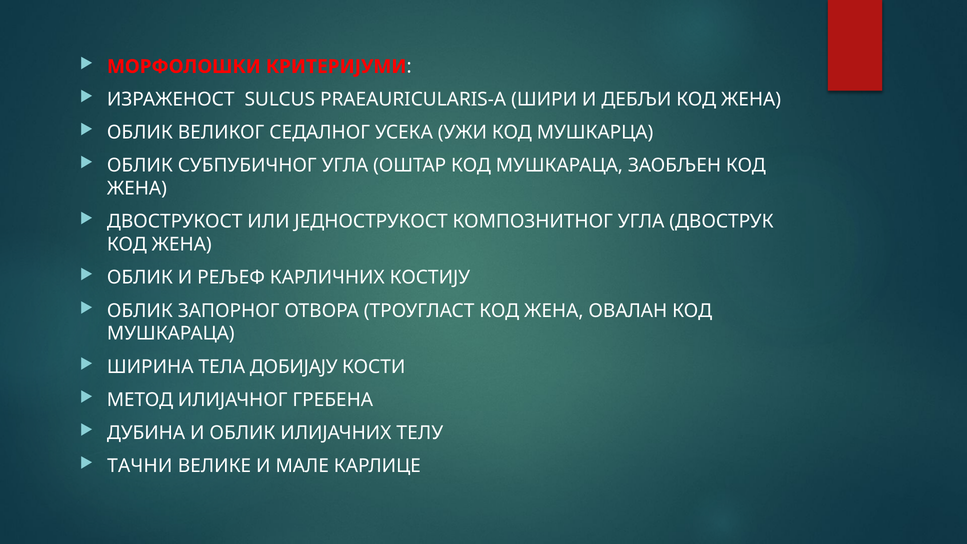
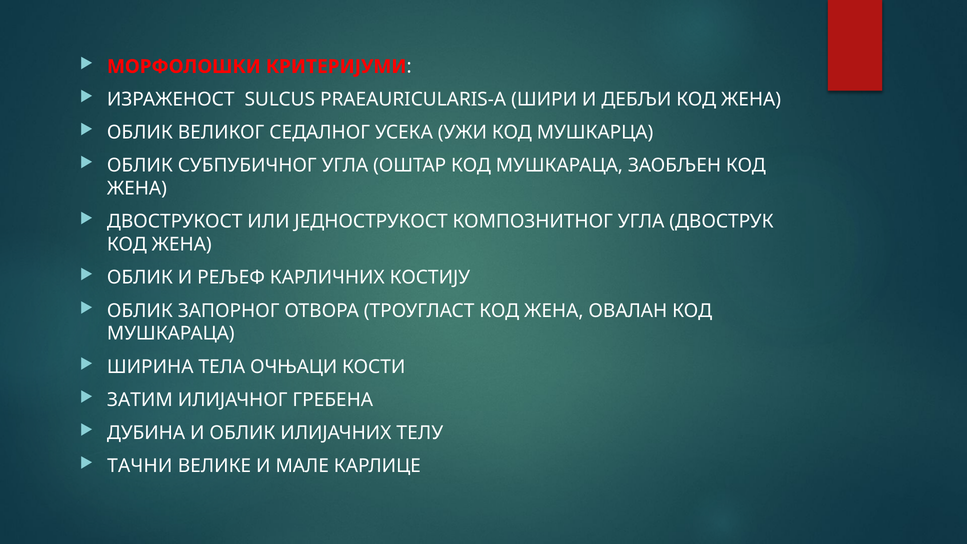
ДОБИЈАЈУ: ДОБИЈАЈУ -> ОЧЊАЦИ (294, 367)
МЕТОД: МЕТОД -> ЗАТИМ (140, 400)
